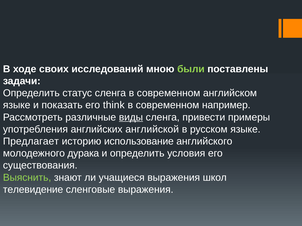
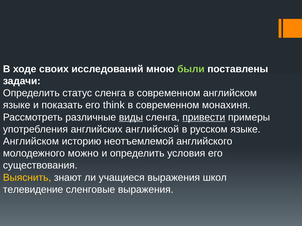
например: например -> монахиня (226, 105)
привести underline: none -> present (204, 117)
Предлагает: Предлагает -> Английском (31, 142)
использование: использование -> неотъемлемой (139, 142)
дурака: дурака -> можно (83, 154)
Выяснить colour: light green -> yellow (27, 178)
